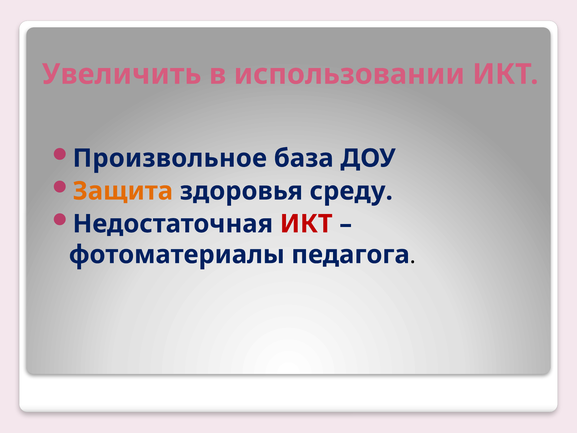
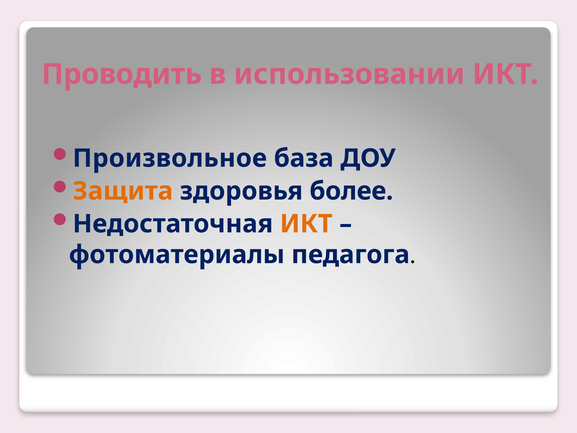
Увеличить: Увеличить -> Проводить (122, 74)
среду: среду -> более (351, 191)
ИКТ colour: red -> orange (306, 224)
